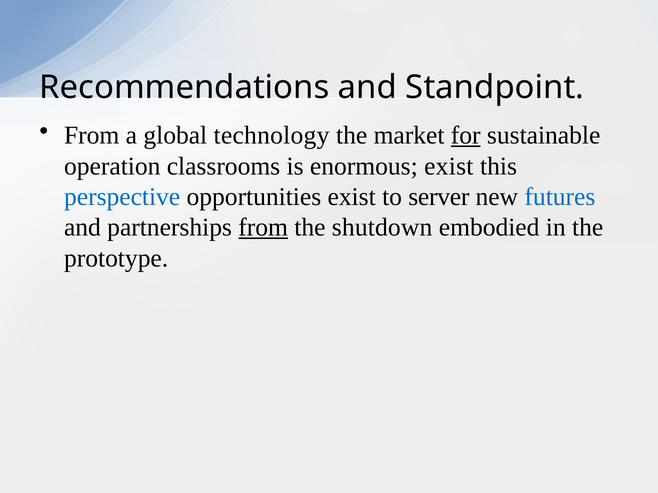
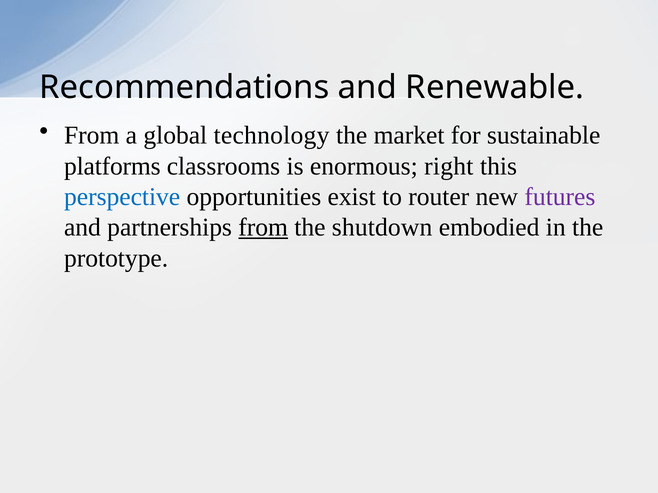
Standpoint: Standpoint -> Renewable (495, 87)
for underline: present -> none (466, 136)
operation: operation -> platforms (112, 166)
enormous exist: exist -> right (449, 166)
server: server -> router (439, 197)
futures colour: blue -> purple (560, 197)
